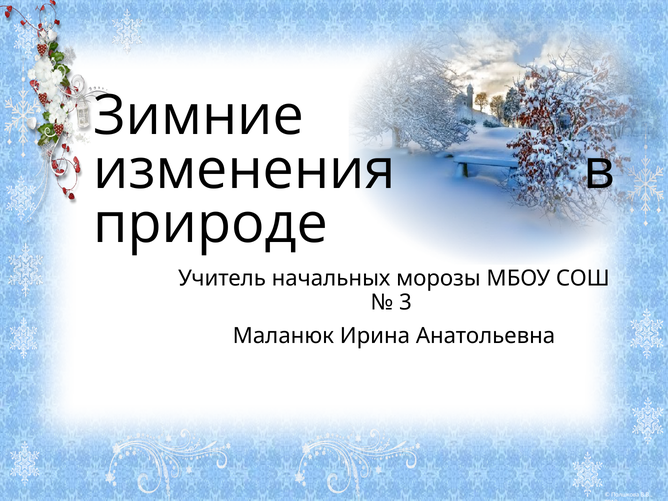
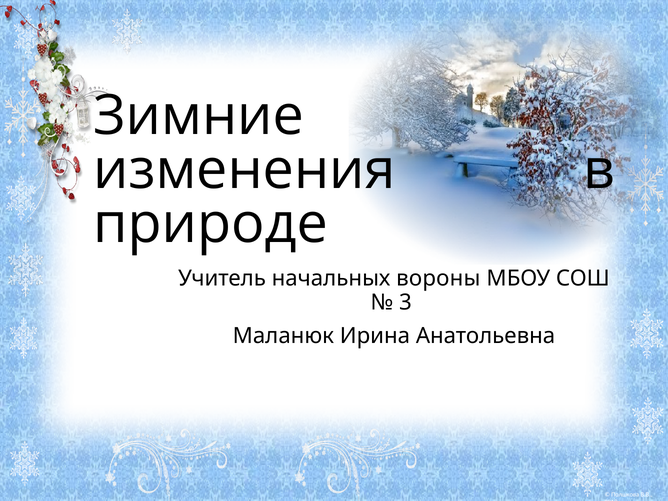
морозы: морозы -> вороны (438, 278)
